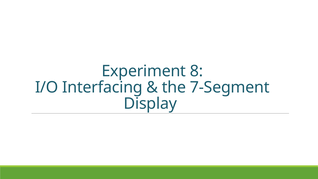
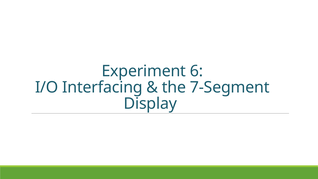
8: 8 -> 6 (196, 71)
